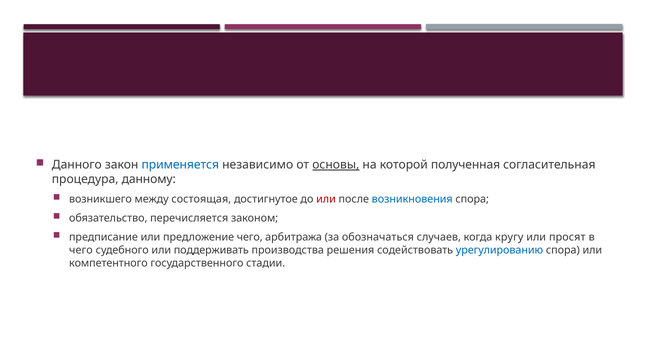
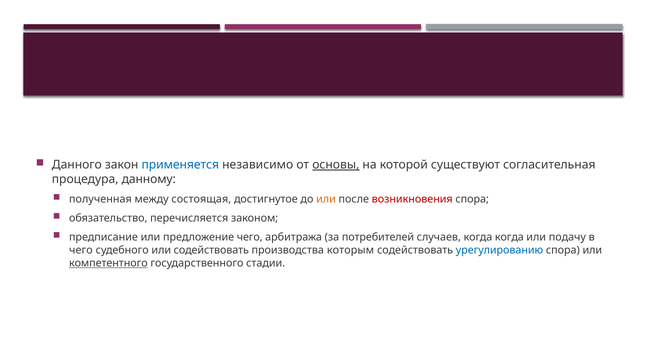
полученная: полученная -> существуют (466, 165)
возникшего: возникшего -> полученная (100, 199)
или colour: red -> orange (326, 199)
возникновения colour: blue -> red (412, 199)
обозначаться: обозначаться -> потребителей (378, 238)
когда кругу: кругу -> когда (509, 238)
просят: просят -> подачу (567, 238)
или поддерживать: поддерживать -> содействовать (211, 250)
решения: решения -> которым (350, 250)
компетентного underline: none -> present (108, 263)
